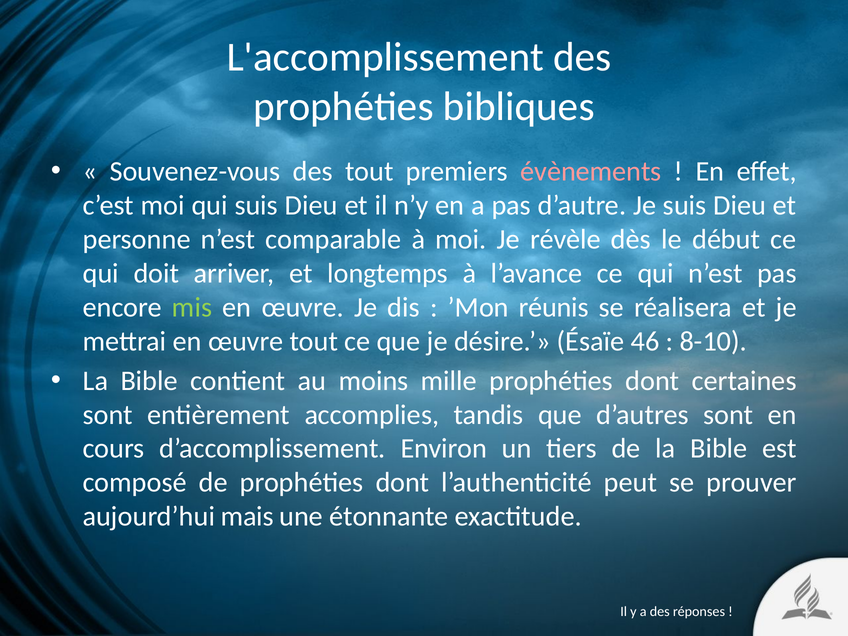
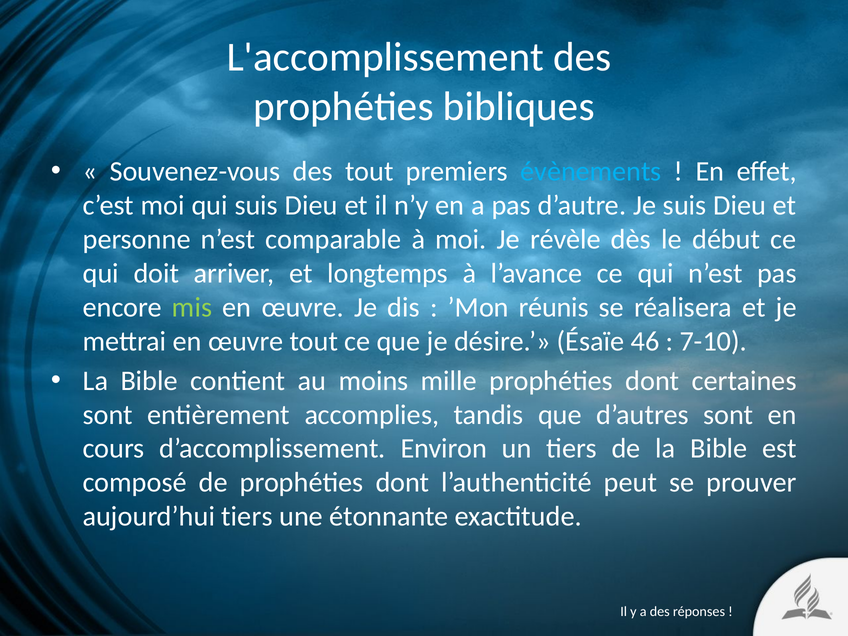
évènements colour: pink -> light blue (591, 172)
8-10: 8-10 -> 7-10 (713, 341)
aujourd’hui mais: mais -> tiers (247, 516)
